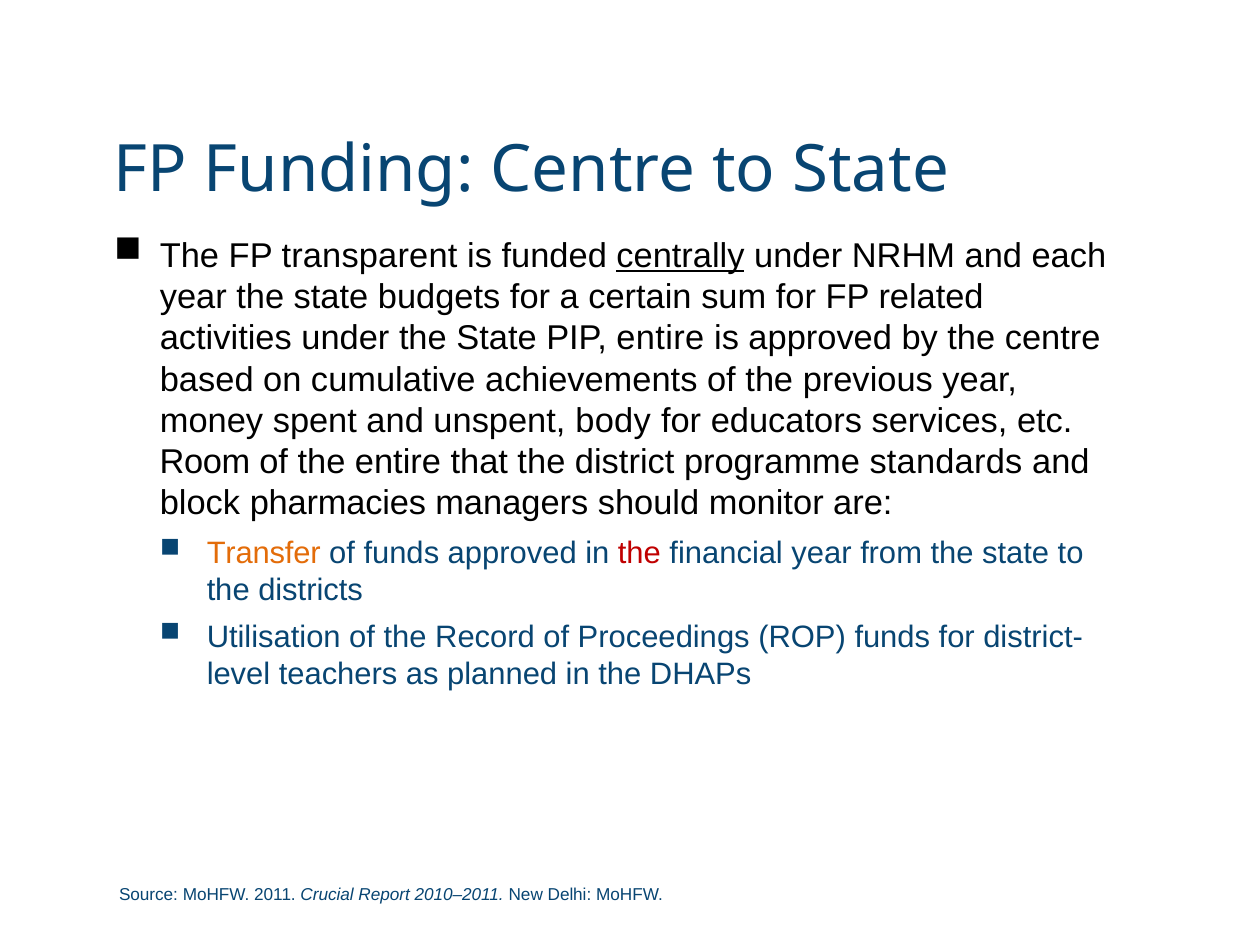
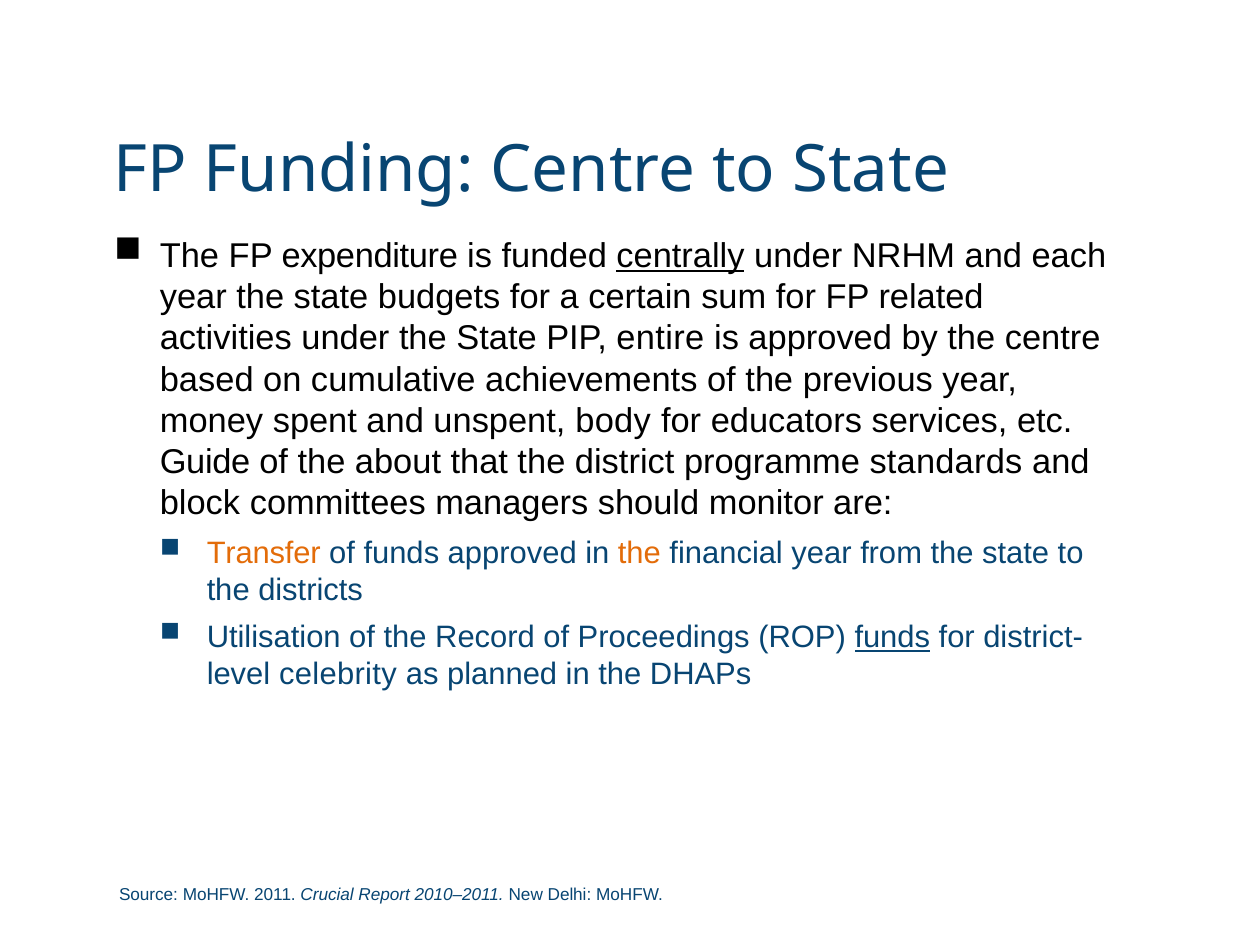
transparent: transparent -> expenditure (370, 256)
Room: Room -> Guide (205, 463)
the entire: entire -> about (398, 463)
pharmacies: pharmacies -> committees (338, 504)
the colour: red -> orange (639, 553)
funds underline: none -> present (892, 638)
teachers: teachers -> celebrity (338, 675)
